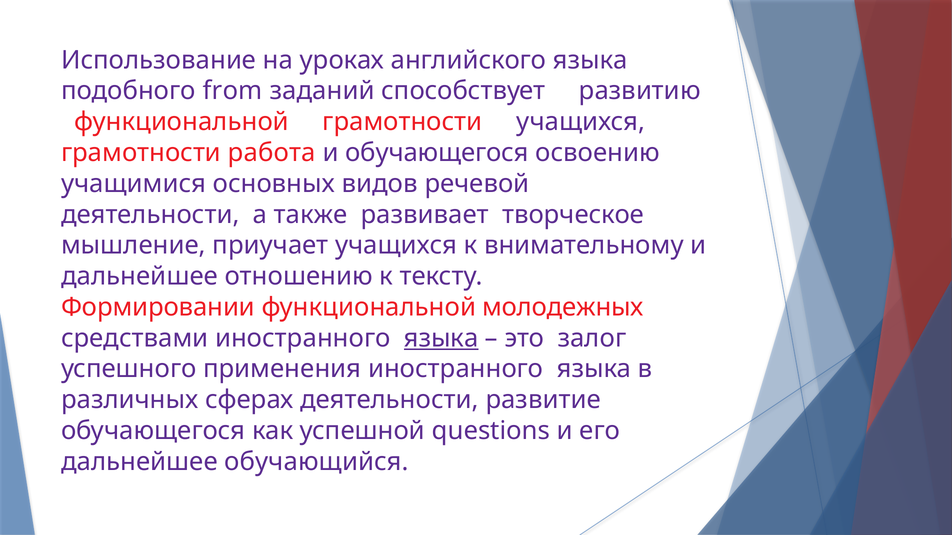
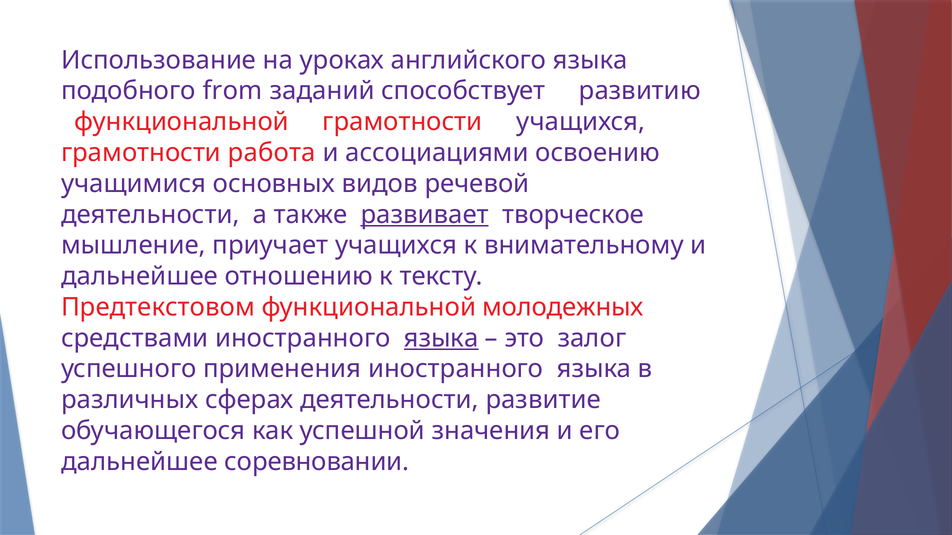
и обучающегося: обучающегося -> ассоциациями (437, 153)
развивает underline: none -> present (425, 215)
Формировании: Формировании -> Предтекстовом (158, 307)
questions: questions -> значения (491, 431)
обучающийся: обучающийся -> соревновании (317, 462)
